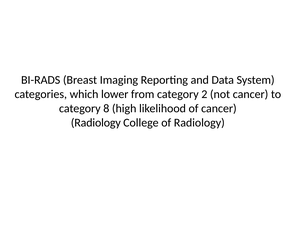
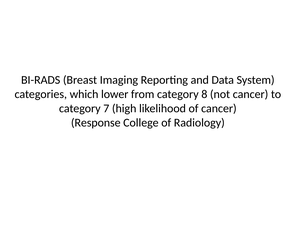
2: 2 -> 8 (204, 94)
8: 8 -> 7 (106, 109)
Radiology: Radiology -> Response (96, 123)
